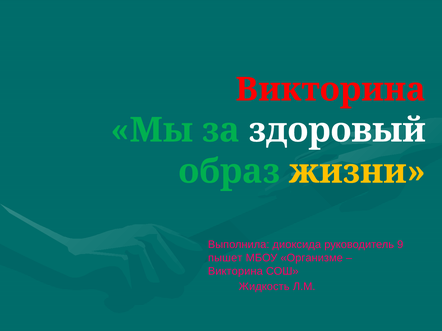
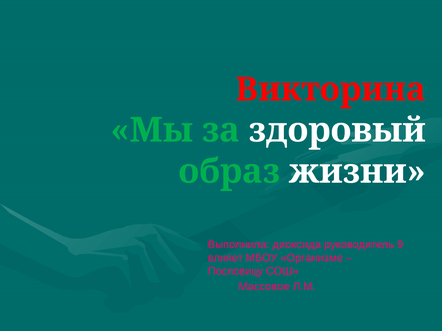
жизни colour: yellow -> white (357, 172)
пышет: пышет -> влияет (225, 258)
Викторина: Викторина -> Пословицу (235, 271)
Жидкость: Жидкость -> Массовое (264, 287)
